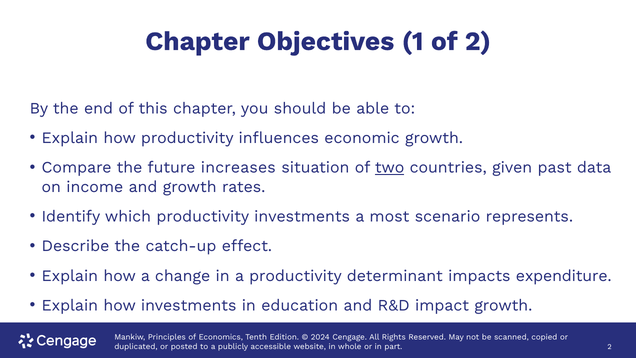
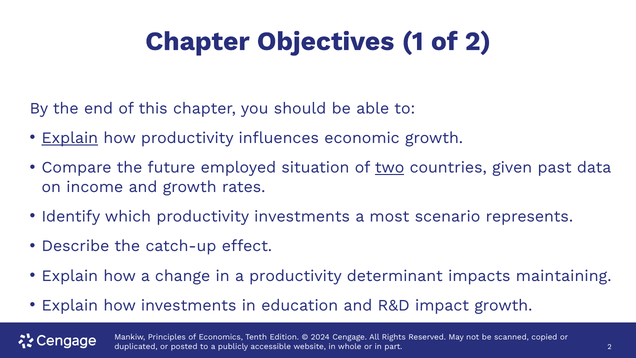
Explain underline: none -> present (70, 138)
increases: increases -> employed (238, 168)
expenditure: expenditure -> maintaining (564, 276)
